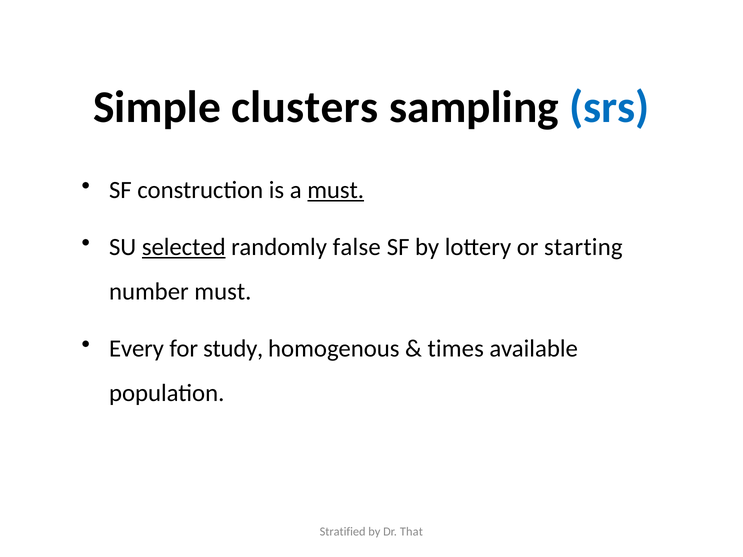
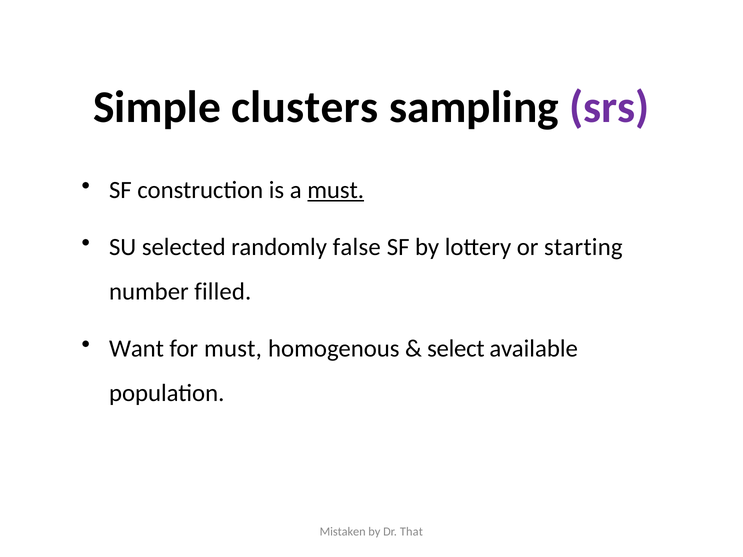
srs colour: blue -> purple (609, 107)
selected underline: present -> none (184, 247)
number must: must -> filled (223, 292)
Every: Every -> Want (136, 349)
for study: study -> must (233, 349)
times: times -> select (456, 349)
Stratified: Stratified -> Mistaken (343, 532)
